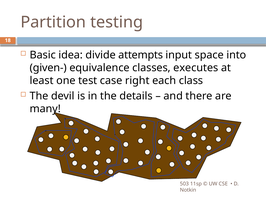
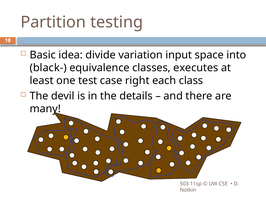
attempts: attempts -> variation (141, 55)
given-: given- -> black- (48, 68)
